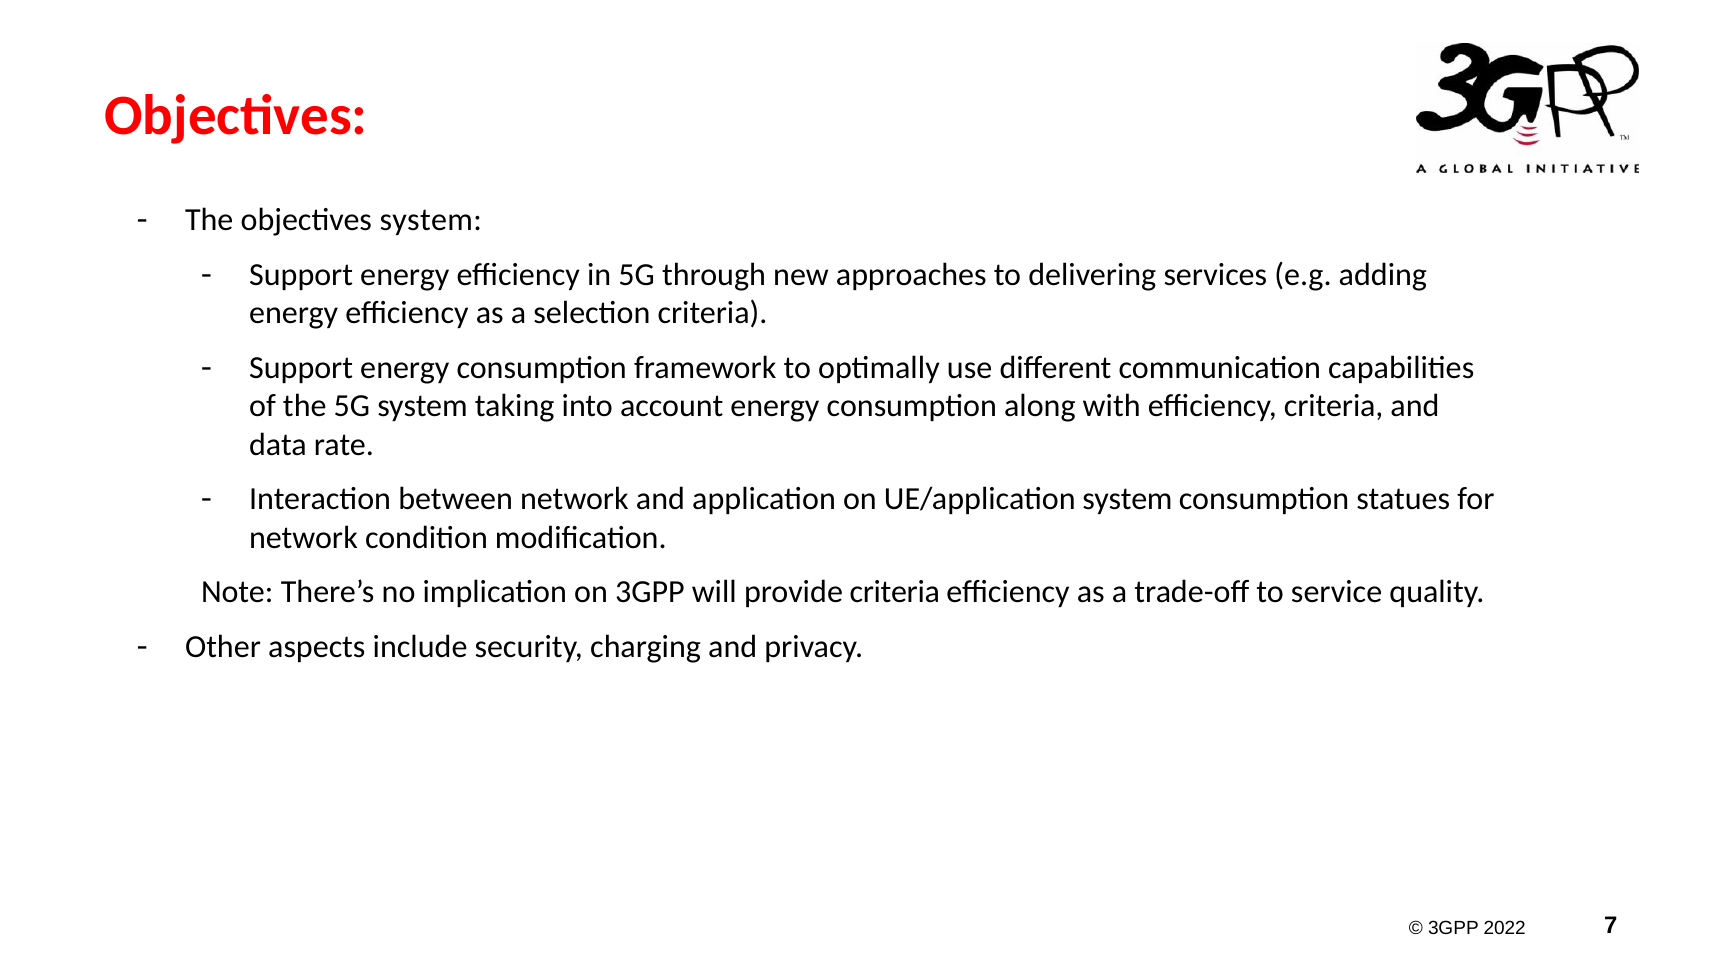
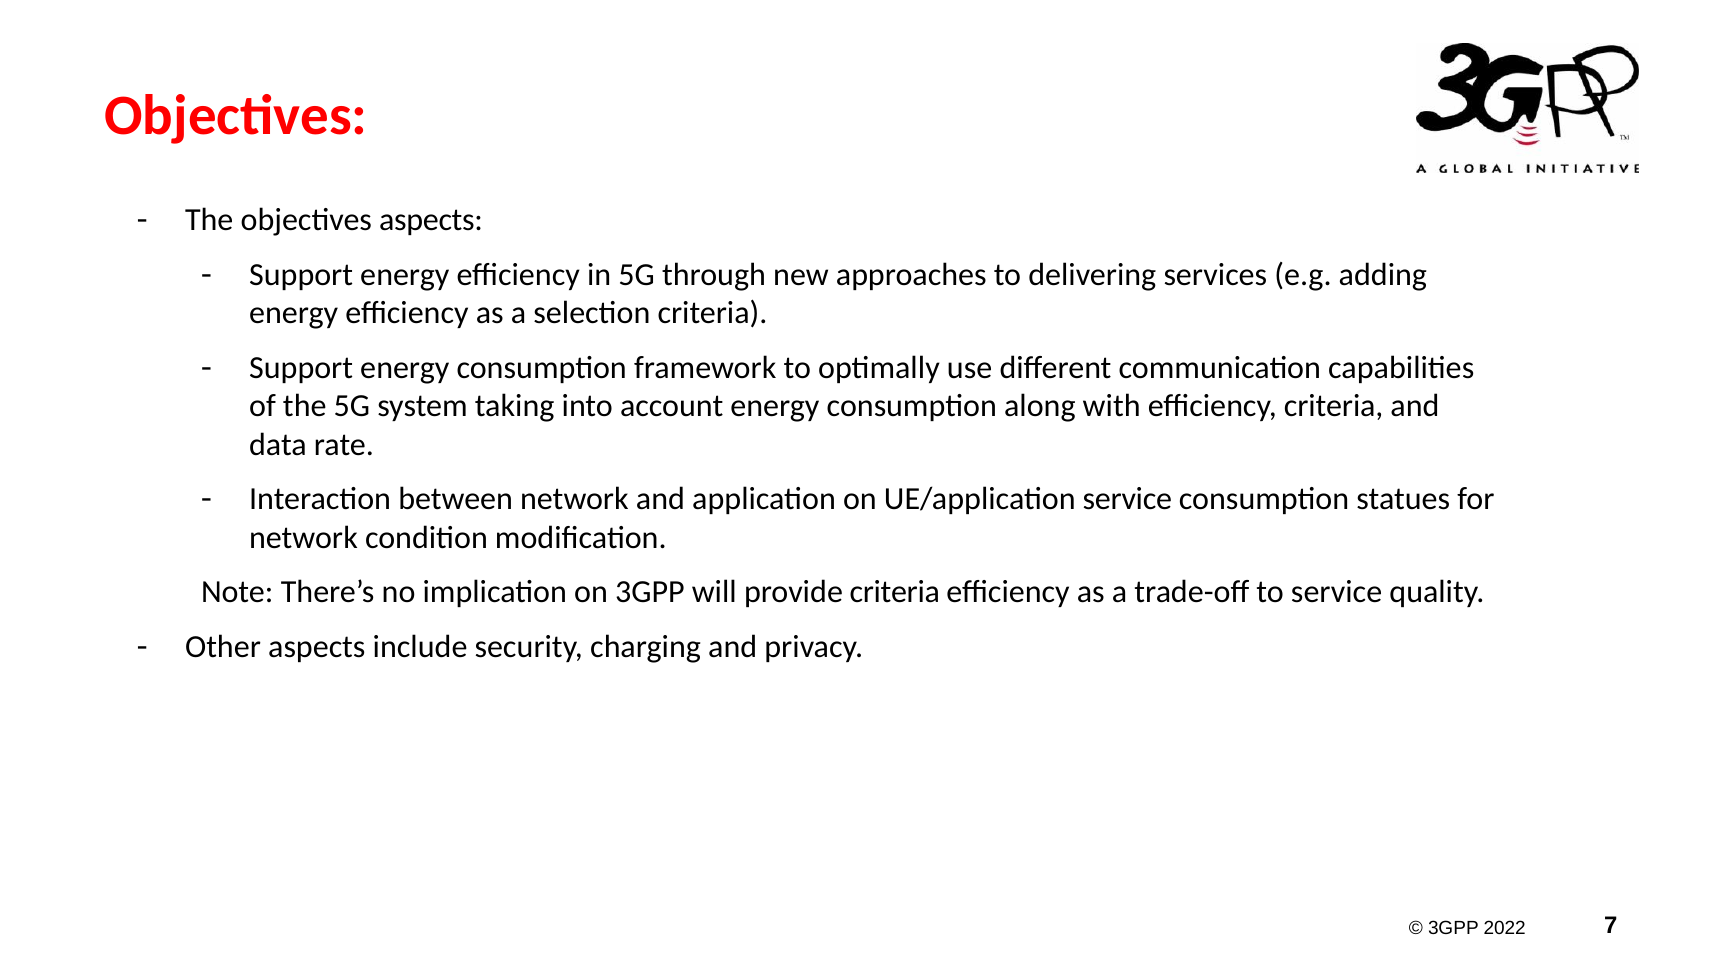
objectives system: system -> aspects (431, 220)
system: system -> service (1127, 499)
